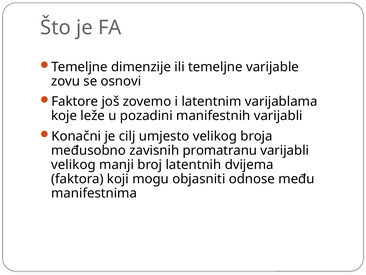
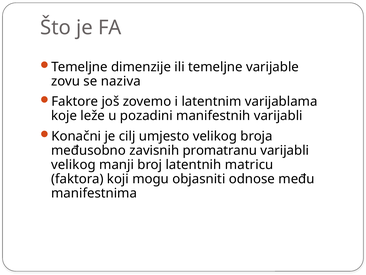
osnovi: osnovi -> naziva (121, 81)
dvijema: dvijema -> matricu (249, 164)
